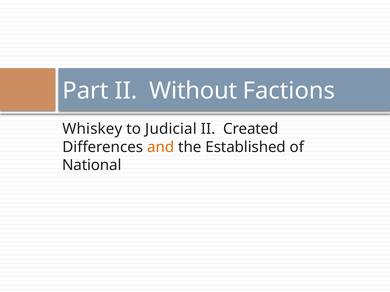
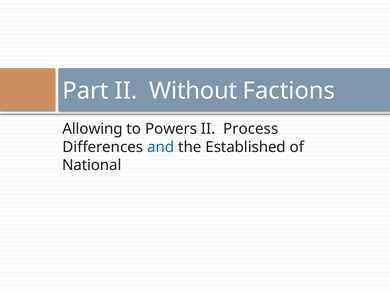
Whiskey: Whiskey -> Allowing (93, 129)
Judicial: Judicial -> Powers (171, 129)
Created: Created -> Process (251, 129)
and colour: orange -> blue (161, 147)
